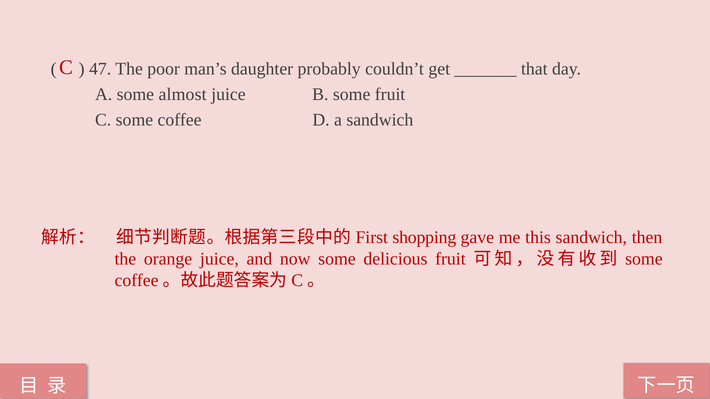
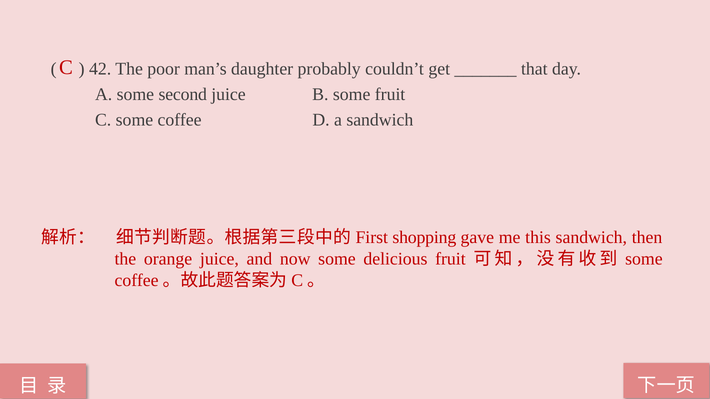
47: 47 -> 42 (100, 69)
almost: almost -> second (183, 94)
